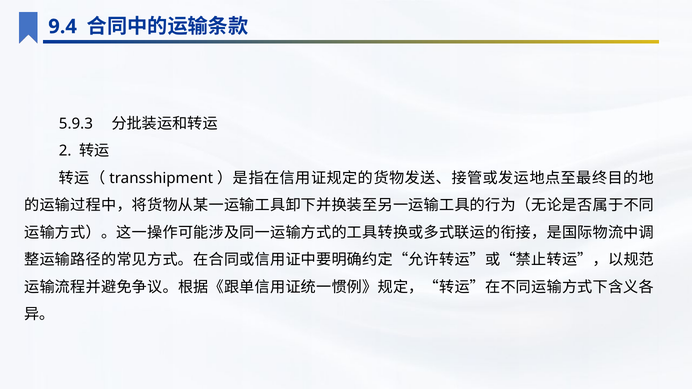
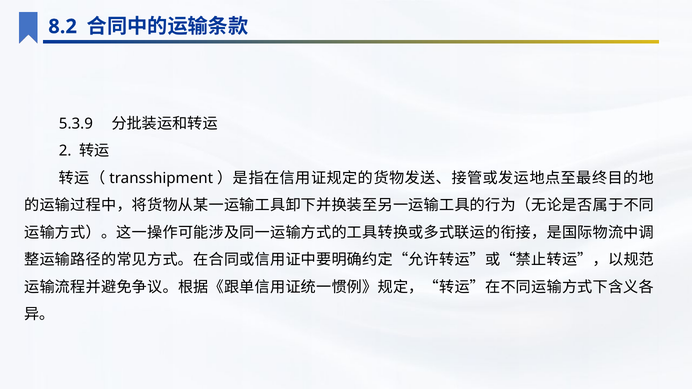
9.4: 9.4 -> 8.2 (63, 27)
5.9.3: 5.9.3 -> 5.3.9 (76, 124)
